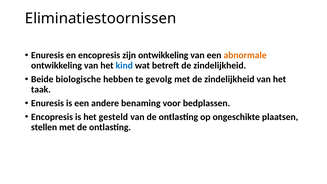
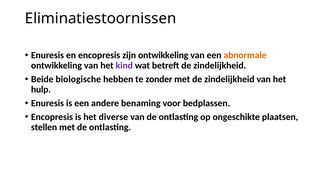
kind colour: blue -> purple (124, 66)
gevolg: gevolg -> zonder (159, 79)
taak: taak -> hulp (41, 90)
gesteld: gesteld -> diverse (113, 117)
